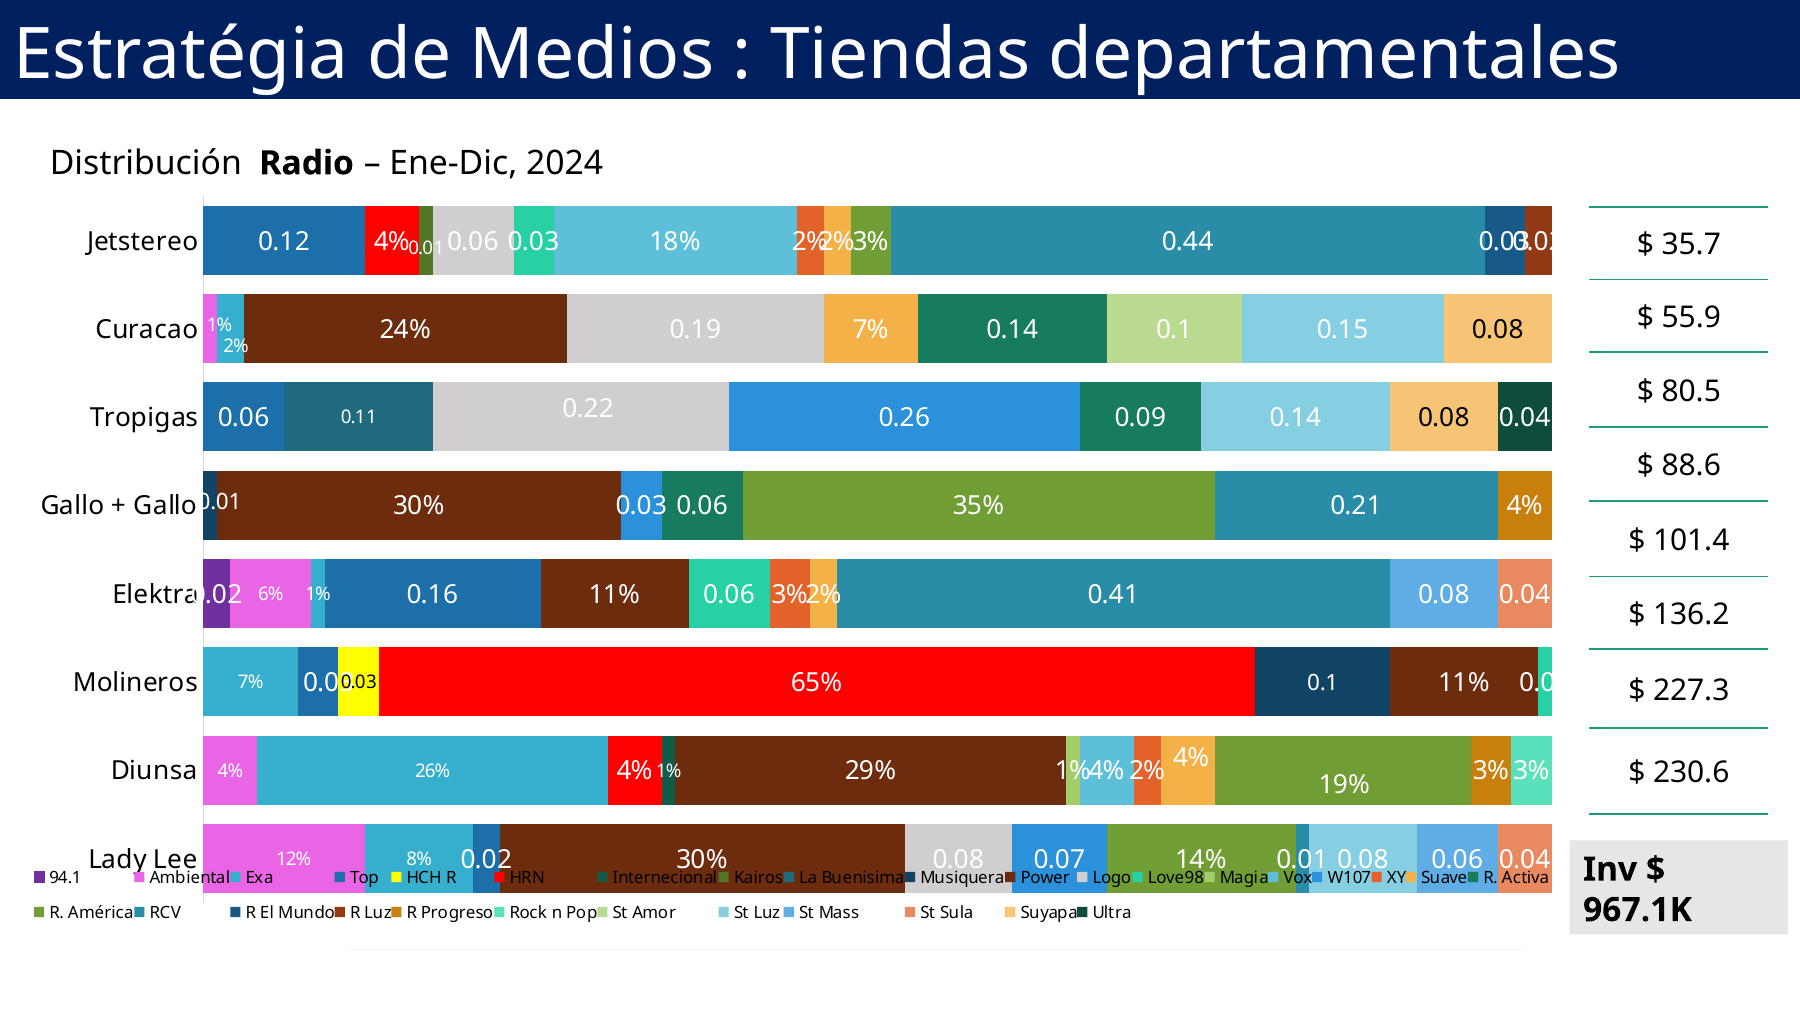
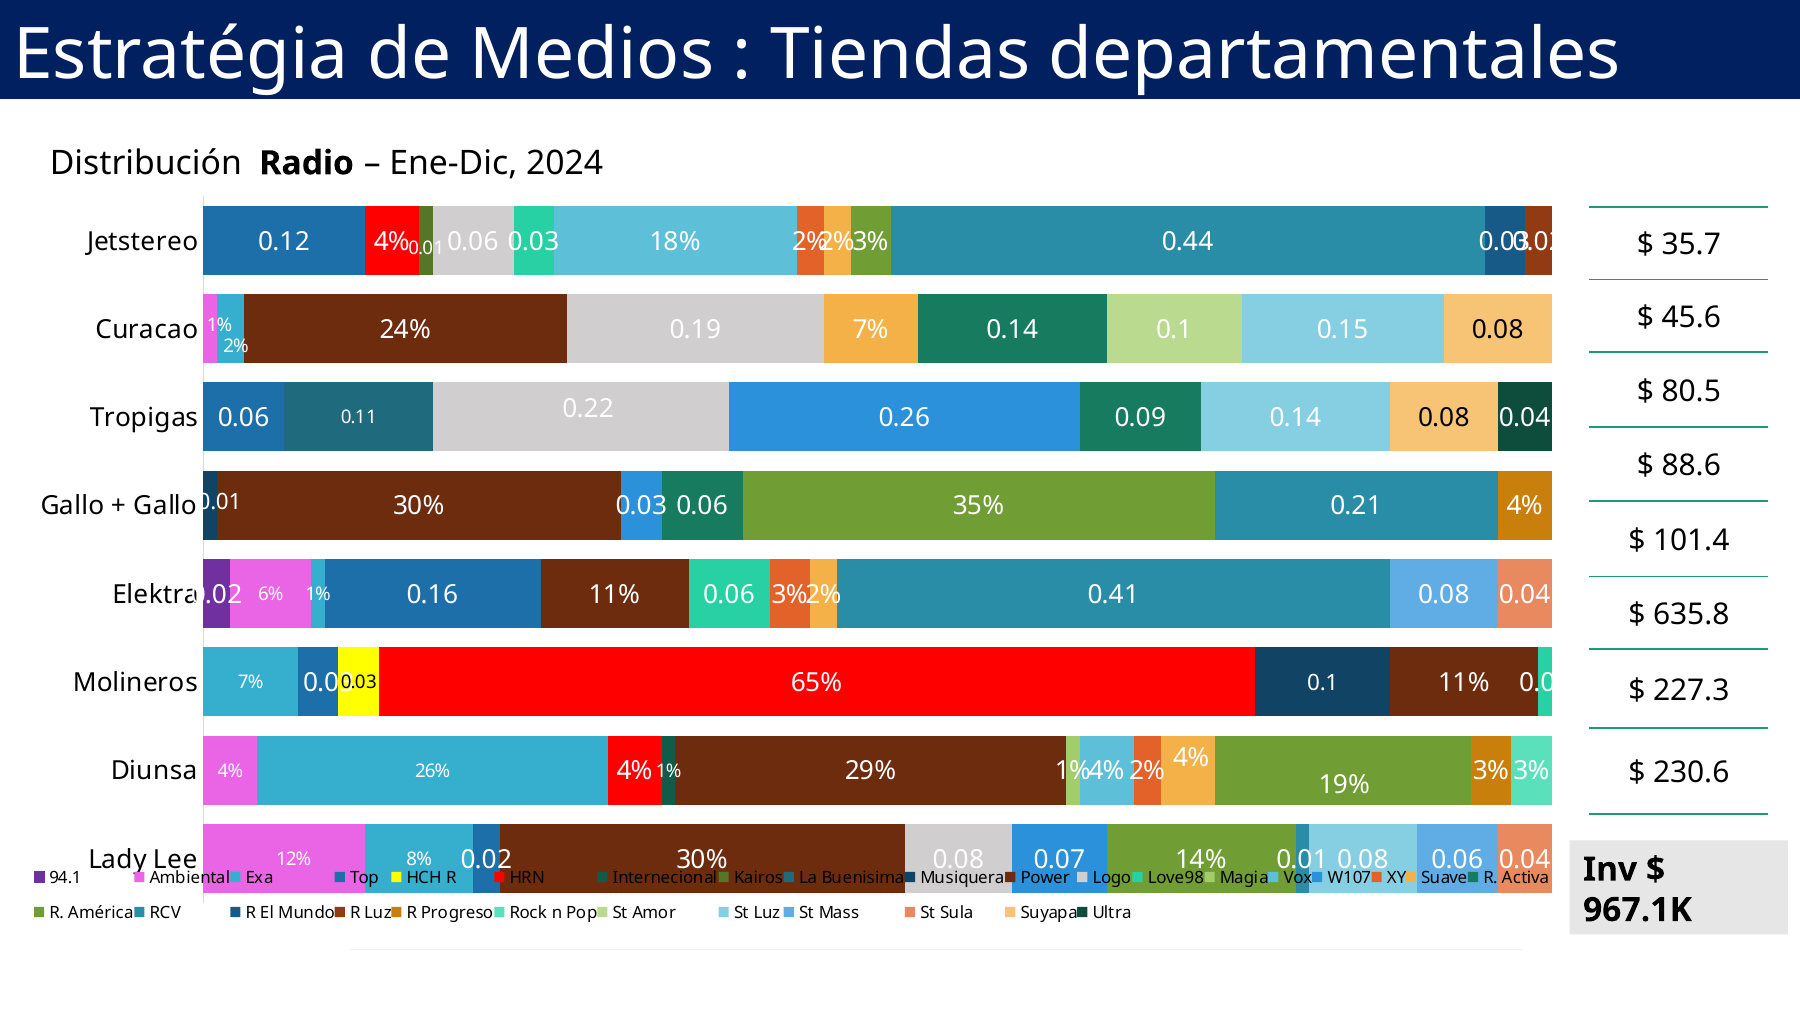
55.9: 55.9 -> 45.6 (1691, 318)
136.2: 136.2 -> 635.8 (1691, 615)
